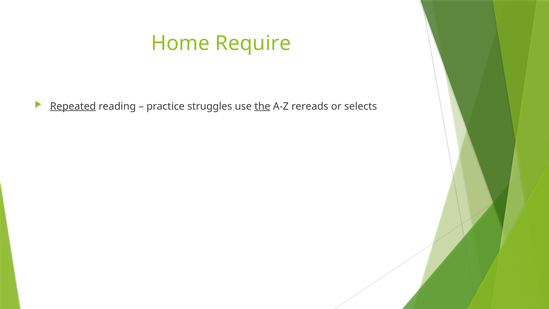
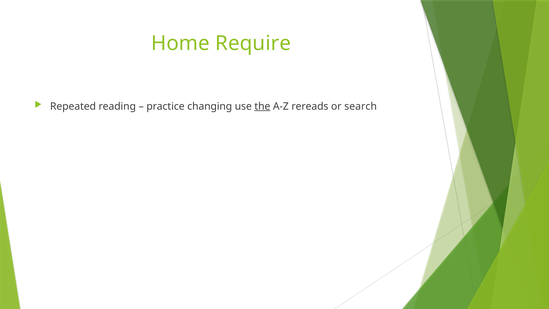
Repeated underline: present -> none (73, 106)
struggles: struggles -> changing (210, 106)
selects: selects -> search (361, 106)
